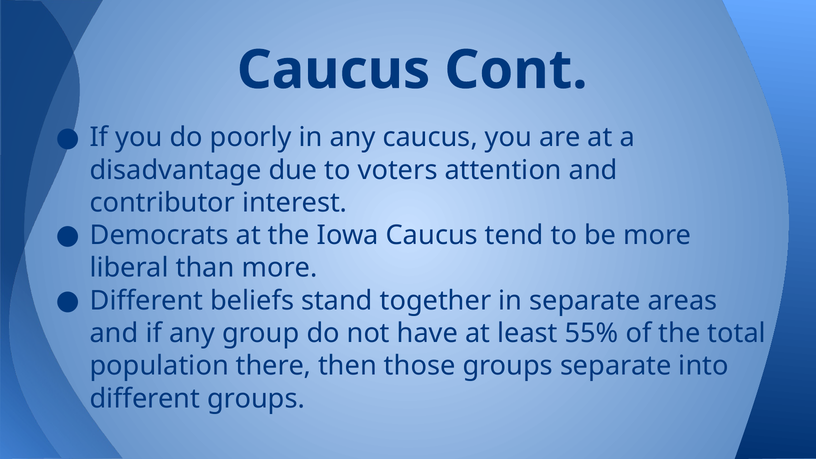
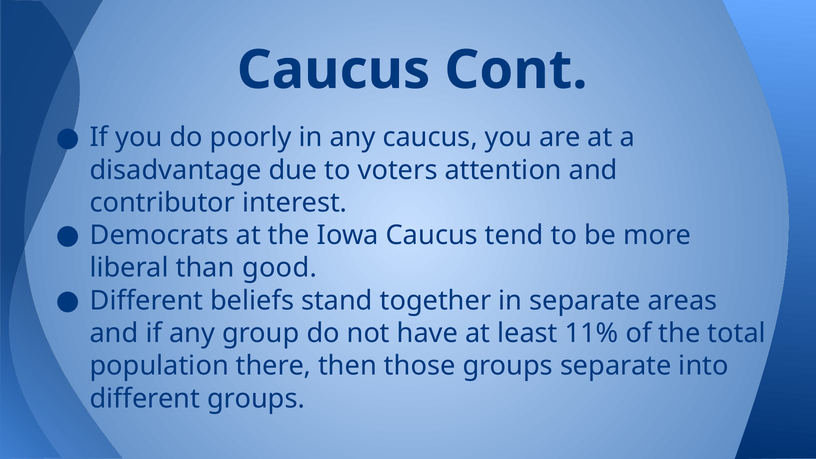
than more: more -> good (280, 268)
55%: 55% -> 11% (592, 333)
